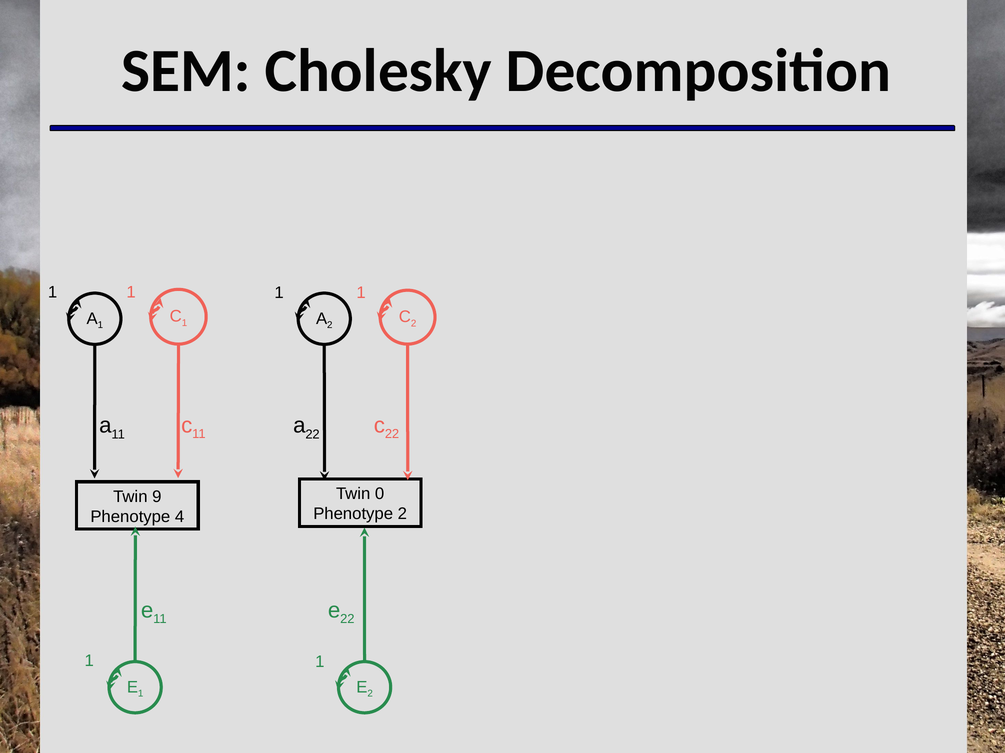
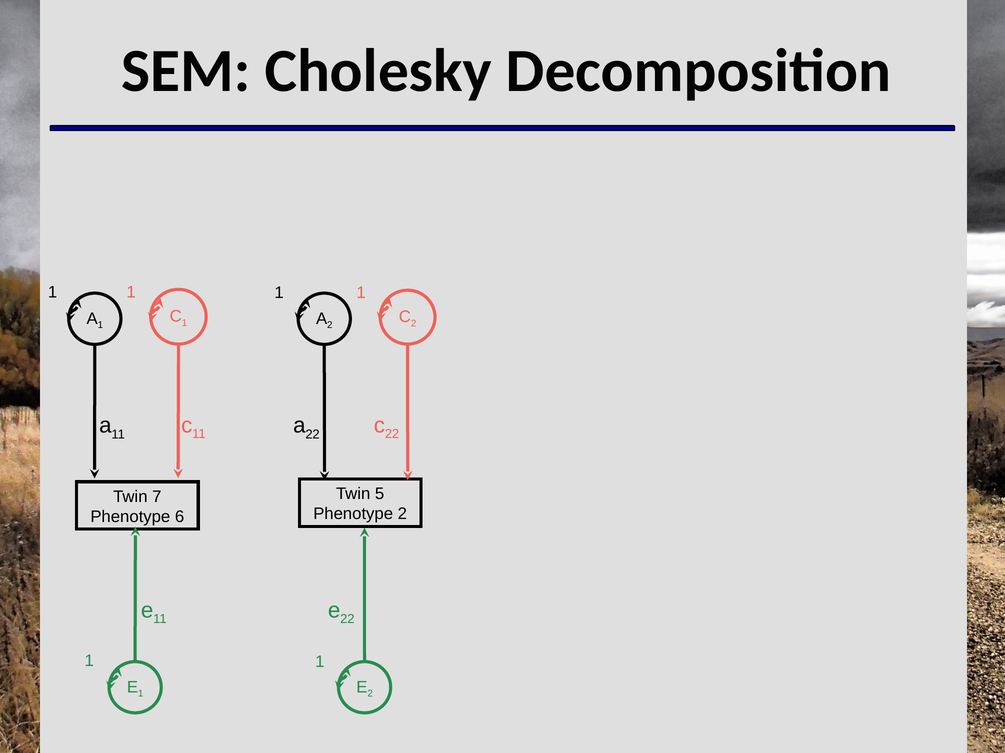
0: 0 -> 5 (380, 494)
9: 9 -> 7 (157, 497)
4: 4 -> 6 (180, 517)
